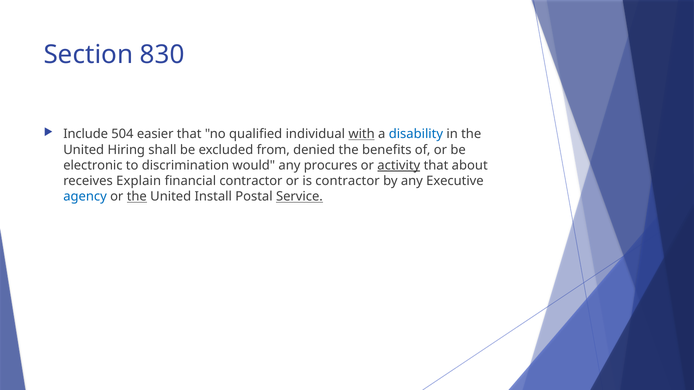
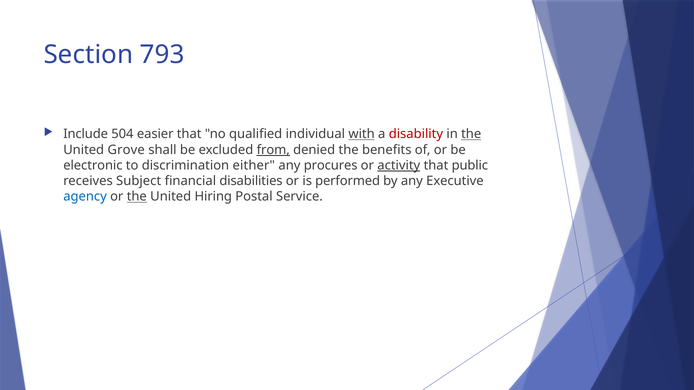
830: 830 -> 793 (162, 55)
disability colour: blue -> red (416, 134)
the underline: none -> present (471, 134)
Hiring: Hiring -> Grove (126, 150)
from underline: none -> present (273, 150)
would: would -> either (254, 166)
about: about -> public (470, 166)
Explain: Explain -> Subject (139, 181)
financial contractor: contractor -> disabilities (251, 181)
is contractor: contractor -> performed (348, 181)
Install: Install -> Hiring (213, 197)
Service underline: present -> none (299, 197)
